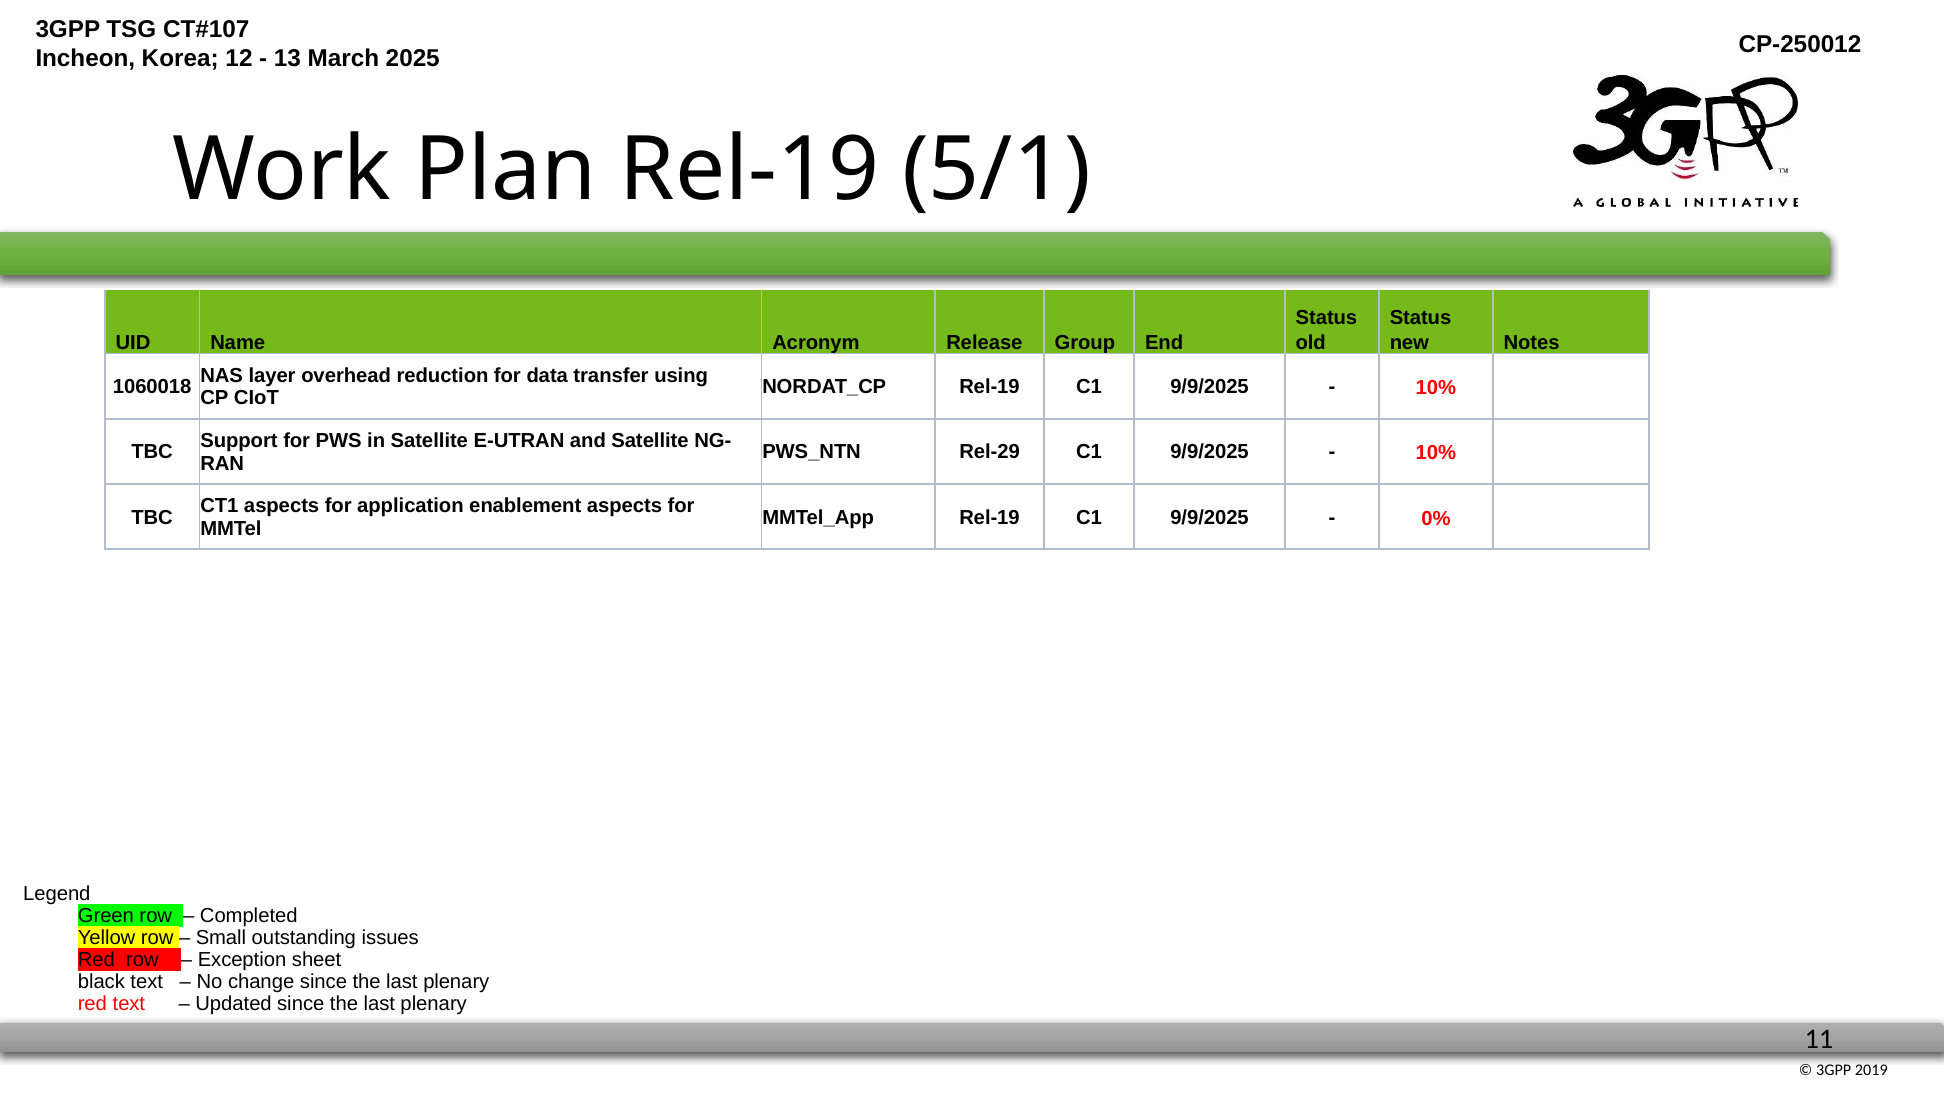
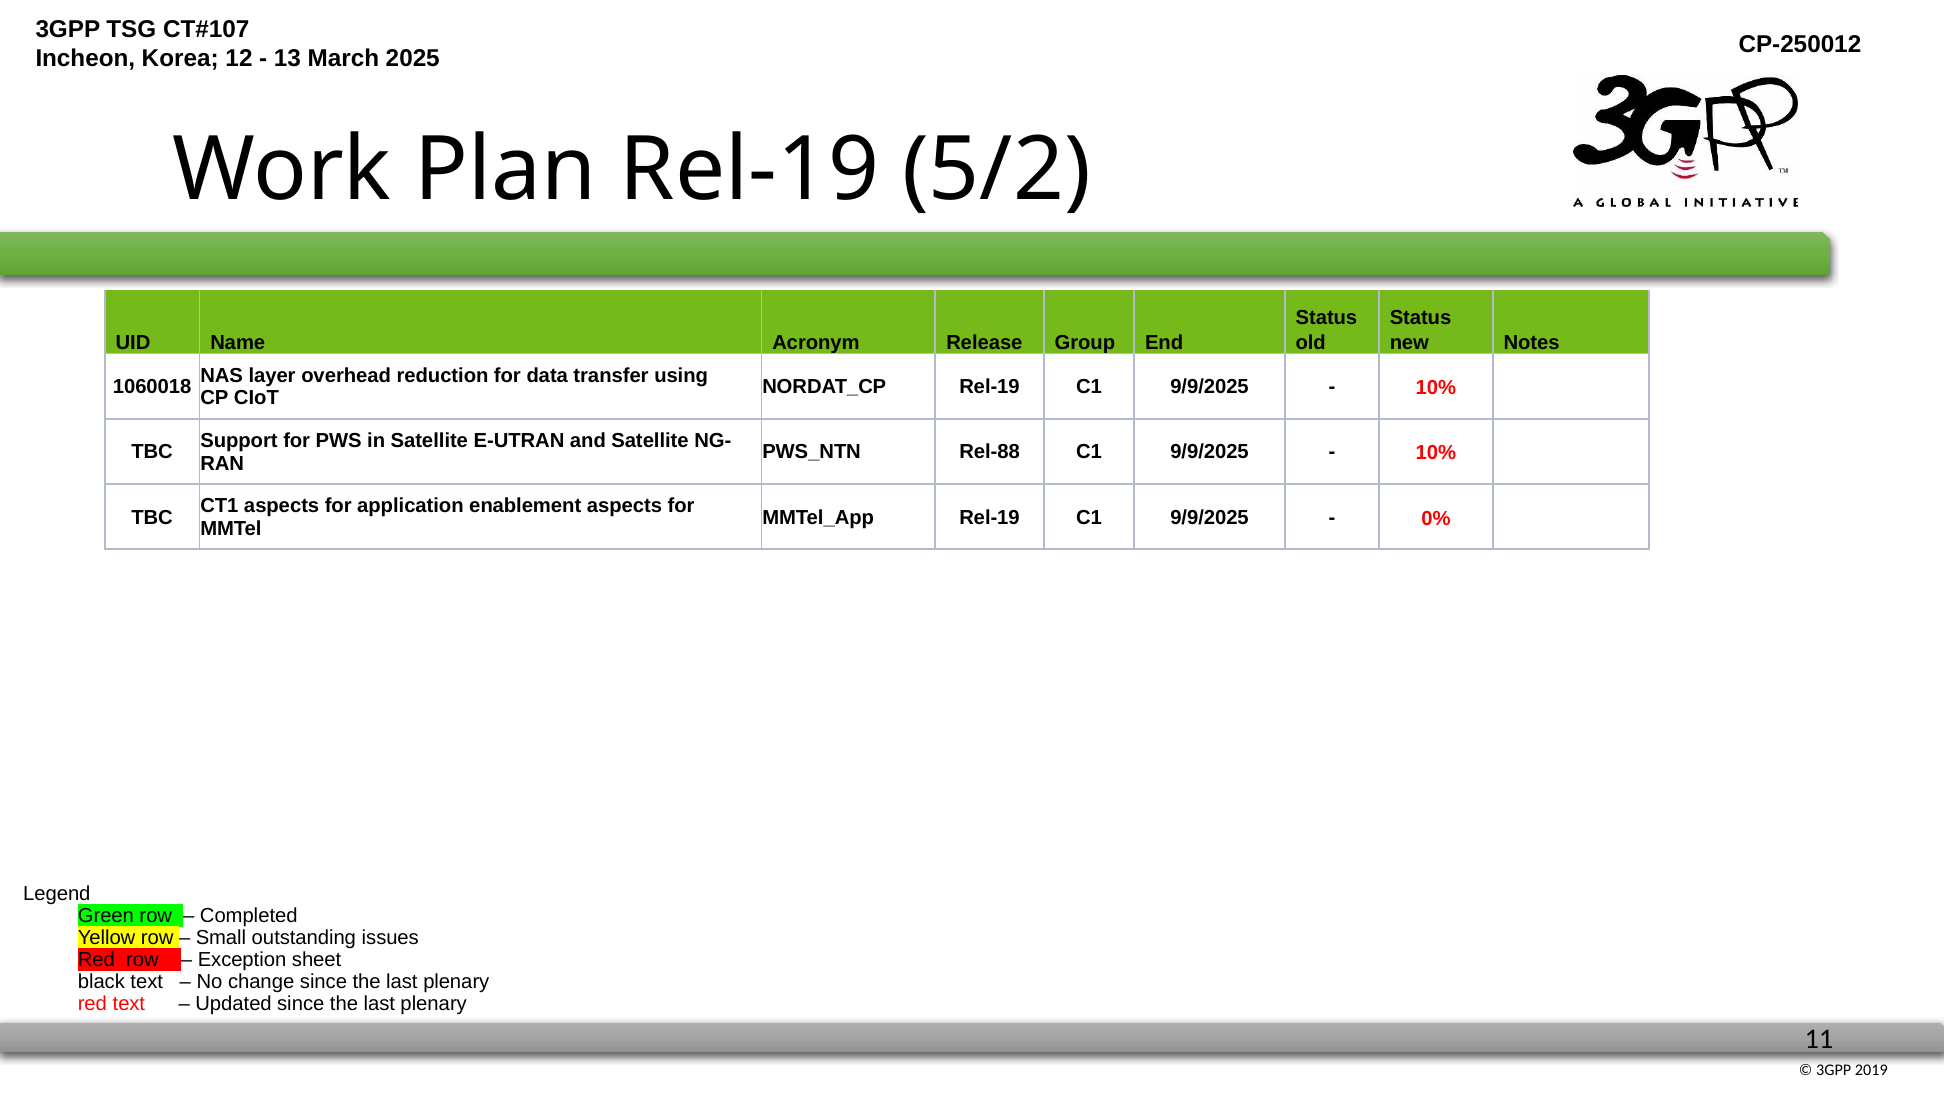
5/1: 5/1 -> 5/2 (996, 170)
Rel-29: Rel-29 -> Rel-88 (990, 452)
